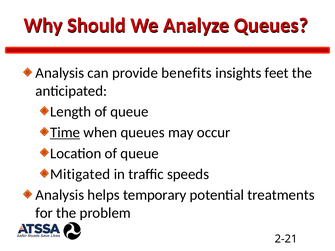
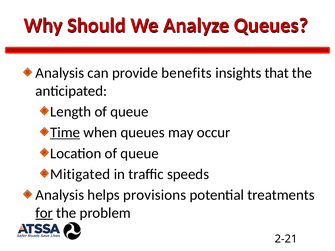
feet: feet -> that (277, 73)
temporary: temporary -> provisions (155, 195)
for underline: none -> present (44, 213)
